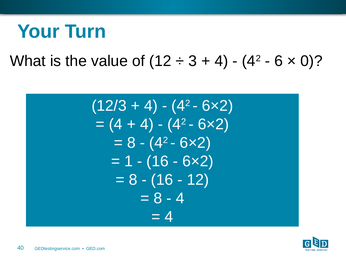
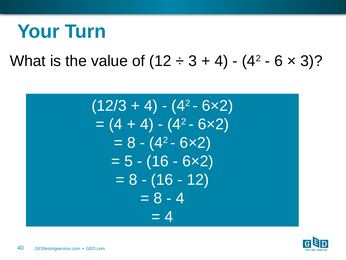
0: 0 -> 3 (312, 61)
1: 1 -> 5 (129, 161)
